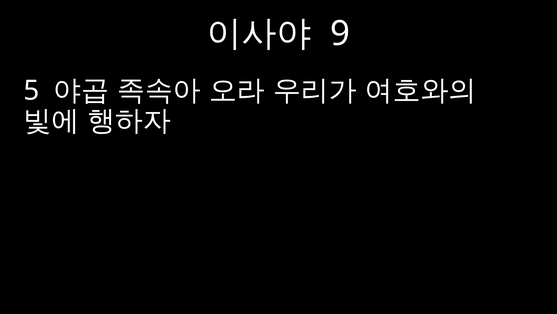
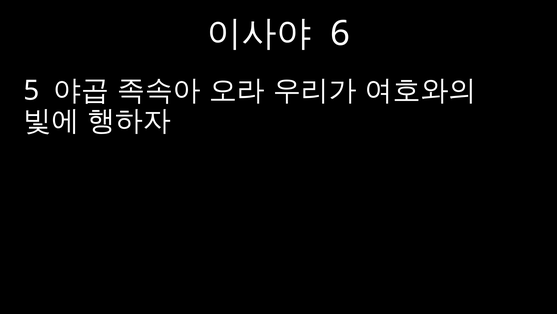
9: 9 -> 6 (340, 34)
